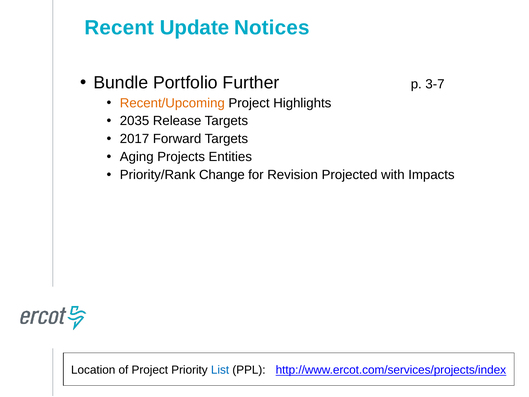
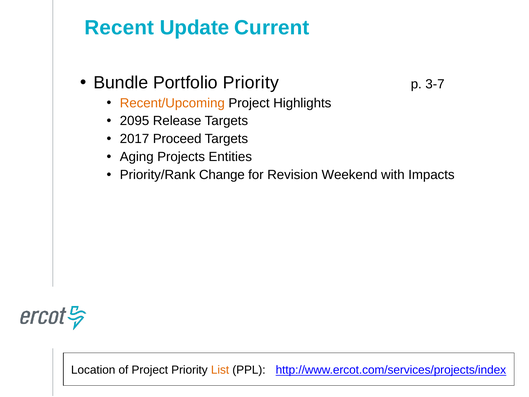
Notices: Notices -> Current (272, 28)
Portfolio Further: Further -> Priority (251, 83)
2035: 2035 -> 2095 (135, 121)
Forward: Forward -> Proceed (177, 139)
Projected: Projected -> Weekend (350, 175)
List colour: blue -> orange (220, 370)
